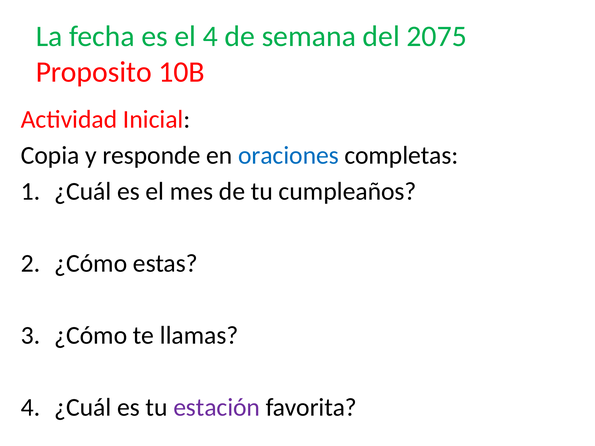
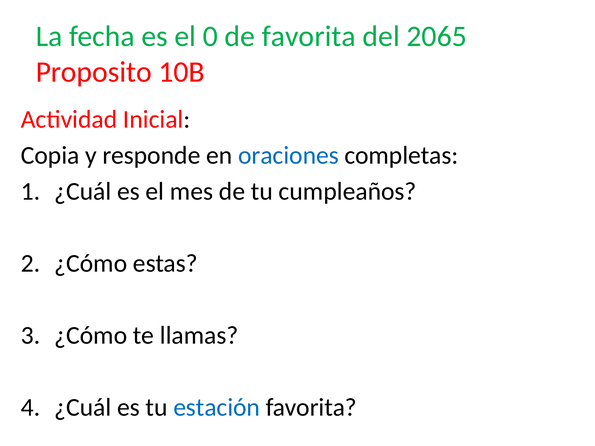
el 4: 4 -> 0 (210, 36)
de semana: semana -> favorita (309, 36)
2075: 2075 -> 2065 (437, 36)
estación colour: purple -> blue (217, 408)
